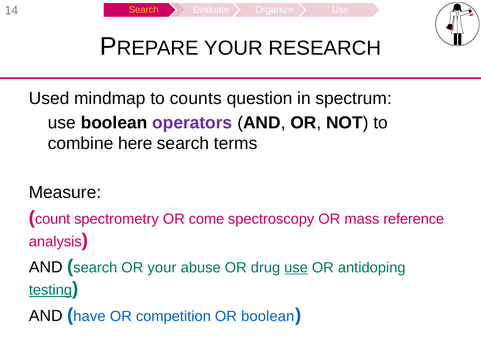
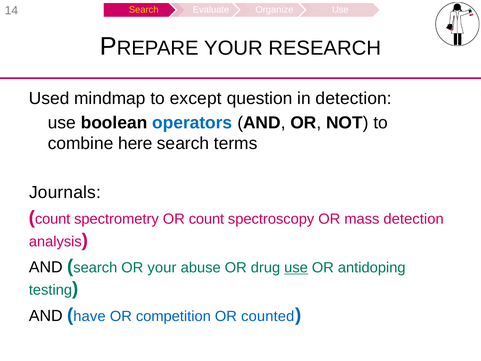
counts: counts -> except (196, 98)
in spectrum: spectrum -> detection (354, 98)
operators colour: purple -> blue (192, 123)
Measure: Measure -> Journals (65, 192)
OR come: come -> count (206, 219)
mass reference: reference -> detection (414, 219)
testing underline: present -> none (50, 290)
OR boolean: boolean -> counted (268, 316)
